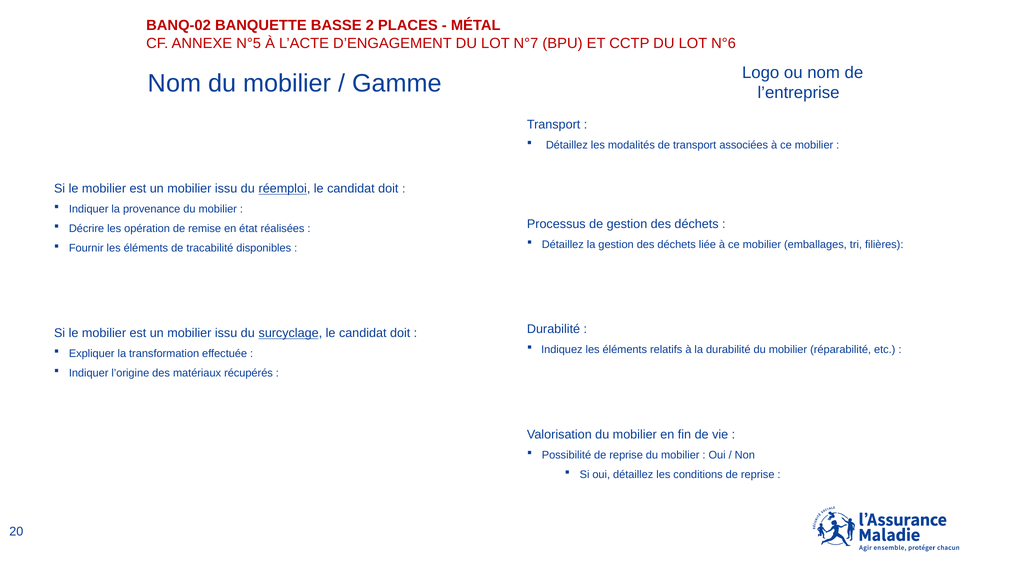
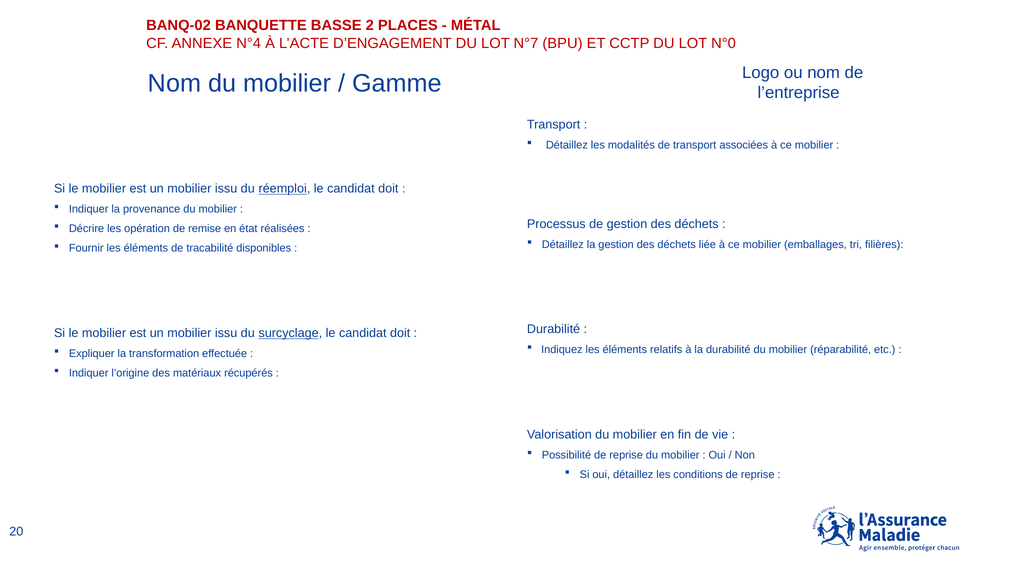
N°5: N°5 -> N°4 (249, 43)
N°6: N°6 -> N°0 (724, 43)
